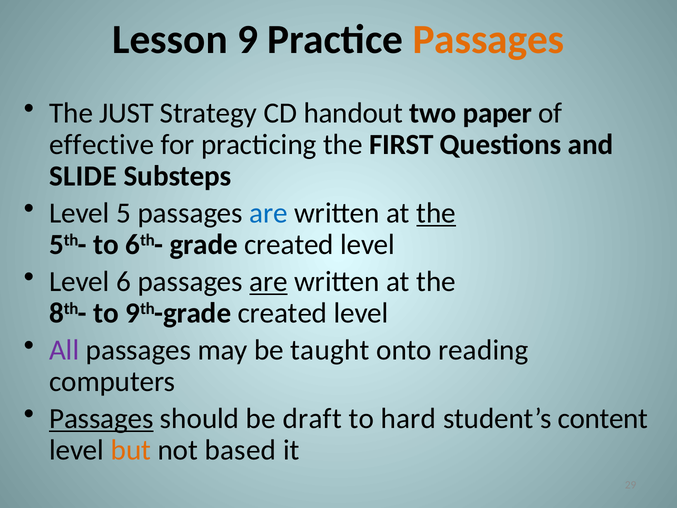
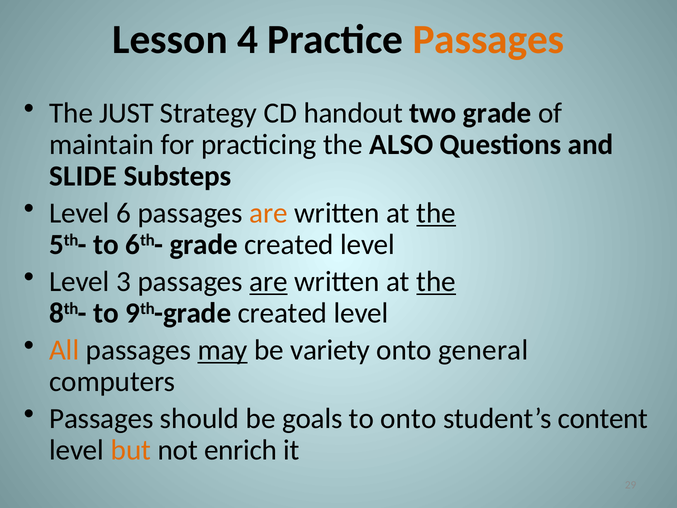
9: 9 -> 4 (248, 40)
two paper: paper -> grade (497, 113)
effective: effective -> maintain (102, 145)
FIRST: FIRST -> ALSO (401, 145)
5: 5 -> 6 (124, 213)
are colour: blue -> orange (269, 213)
6: 6 -> 3 (124, 282)
the underline: none -> present (436, 282)
All colour: purple -> orange (64, 350)
may underline: none -> present (223, 350)
taught: taught -> variety (330, 350)
reading: reading -> general (483, 350)
Passages underline: present -> none (101, 418)
draft: draft -> goals (312, 418)
to hard: hard -> onto (408, 418)
based: based -> enrich (241, 450)
